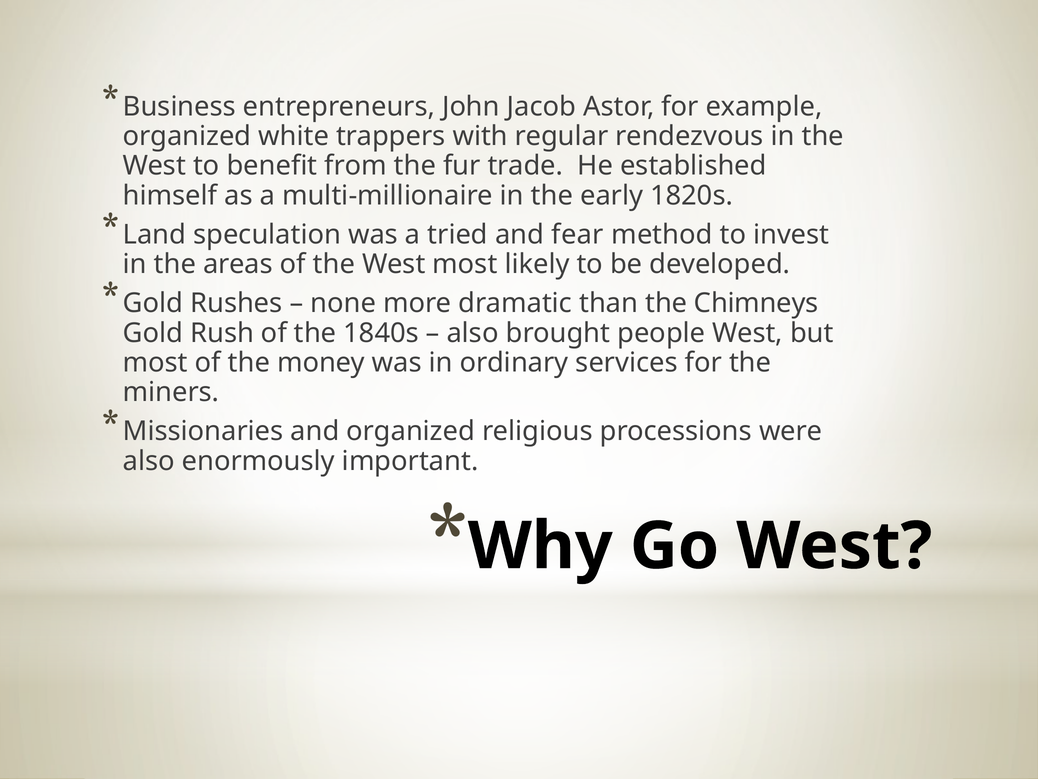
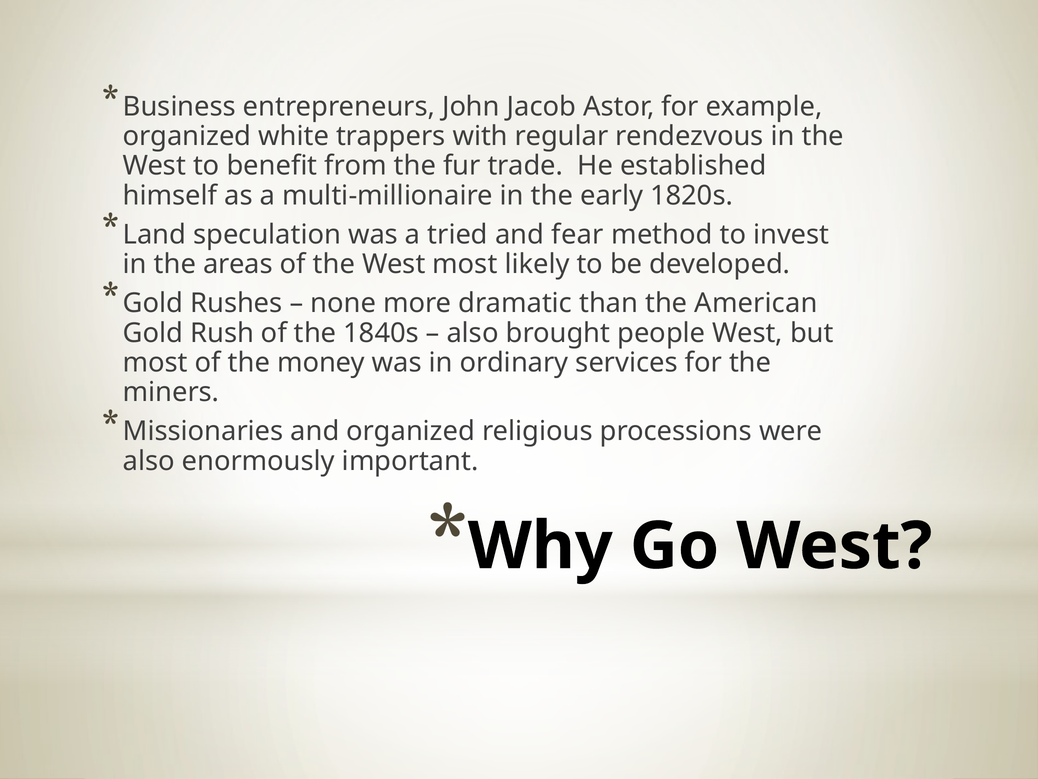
Chimneys: Chimneys -> American (756, 303)
